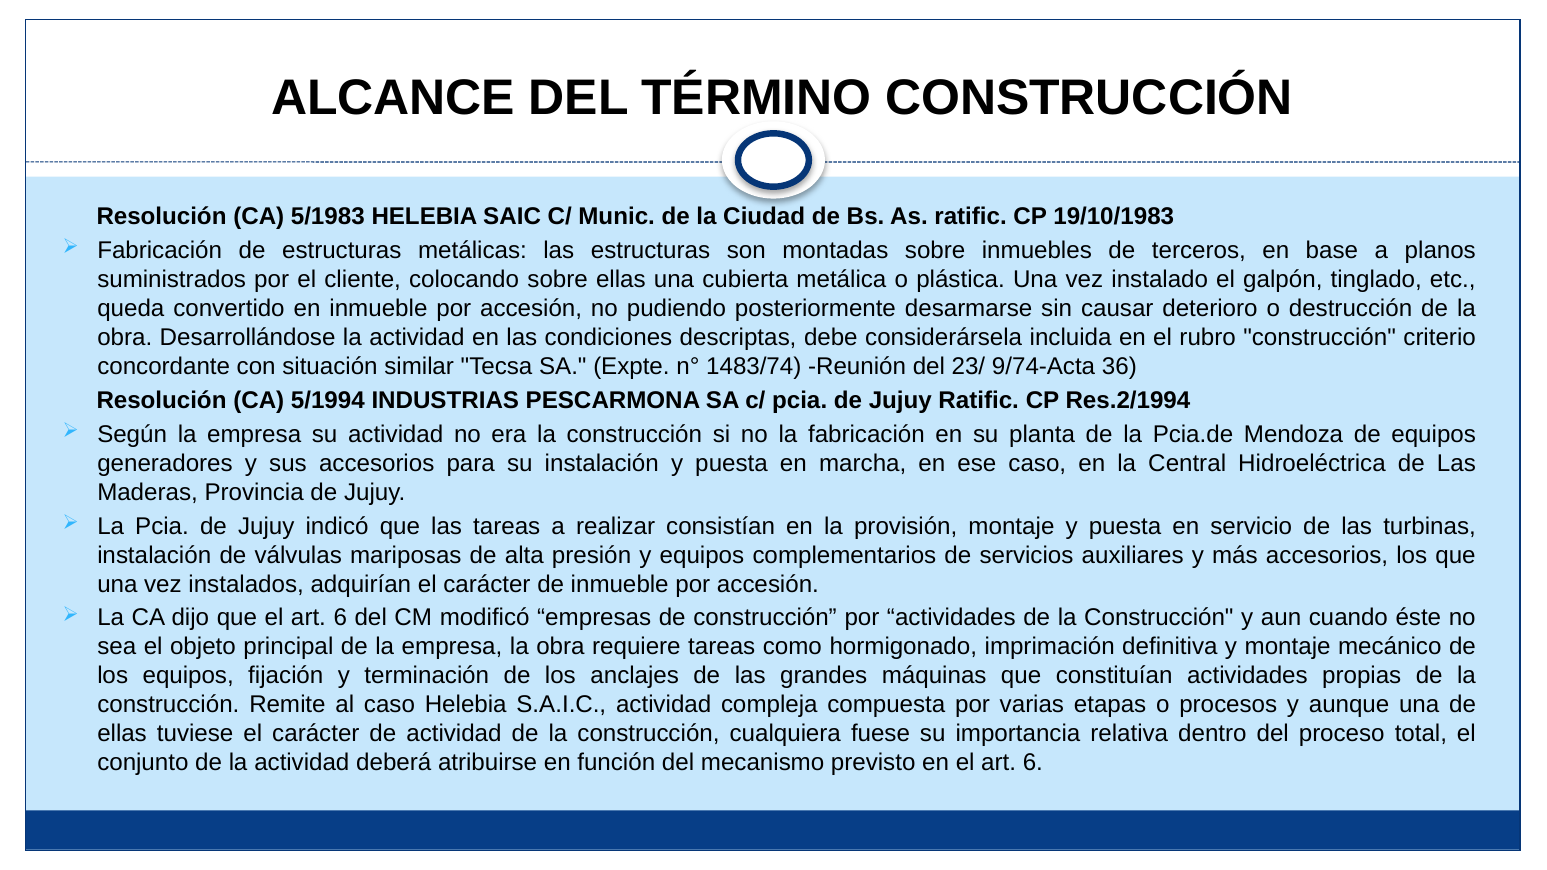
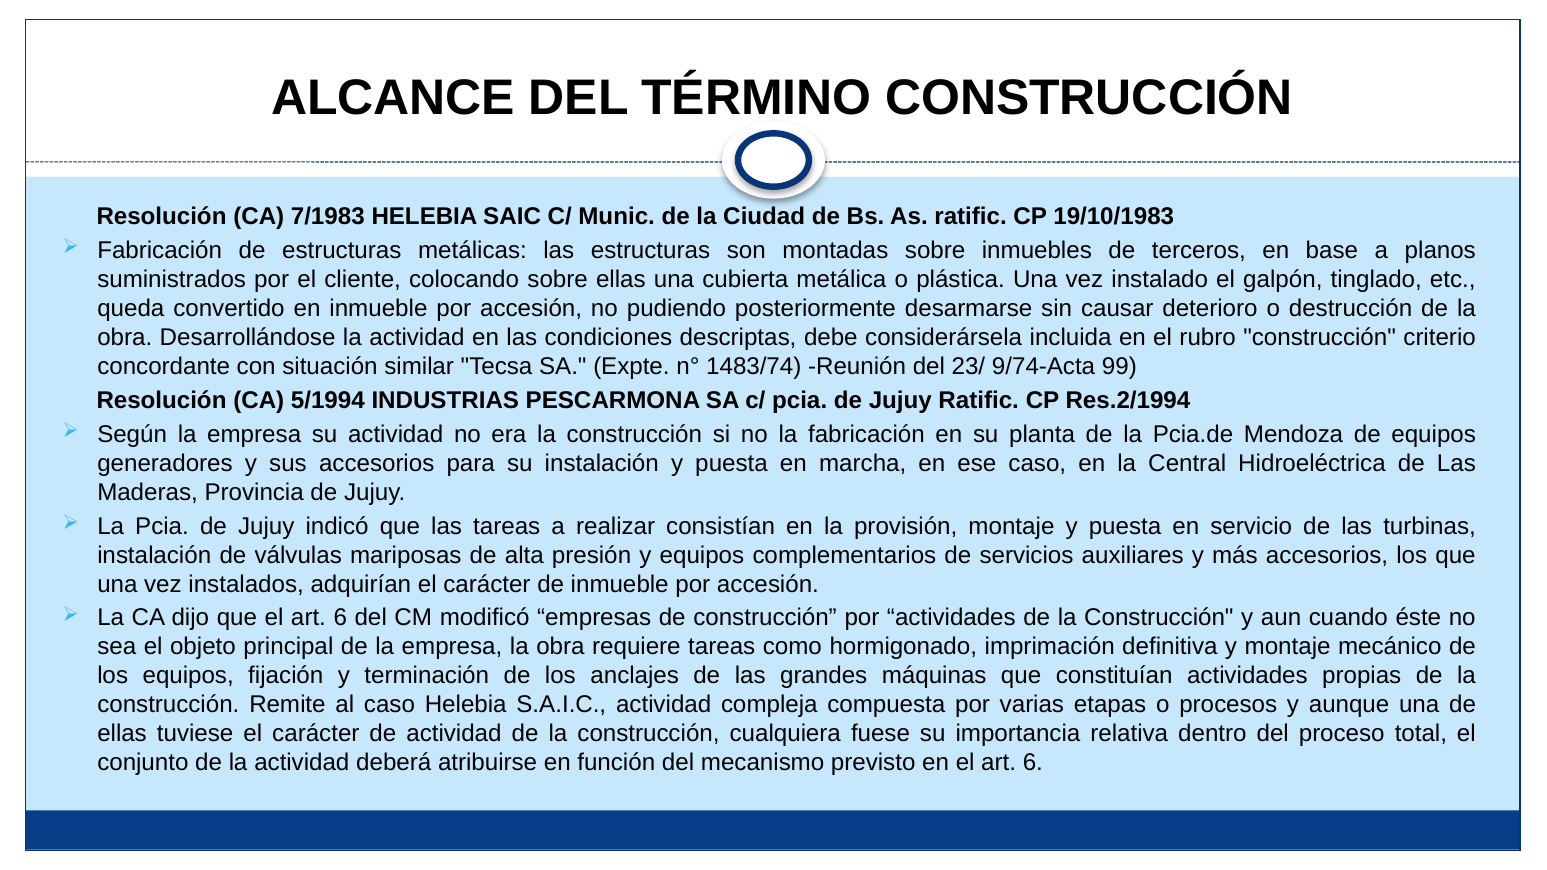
5/1983: 5/1983 -> 7/1983 (328, 217)
36: 36 -> 99 (1119, 367)
